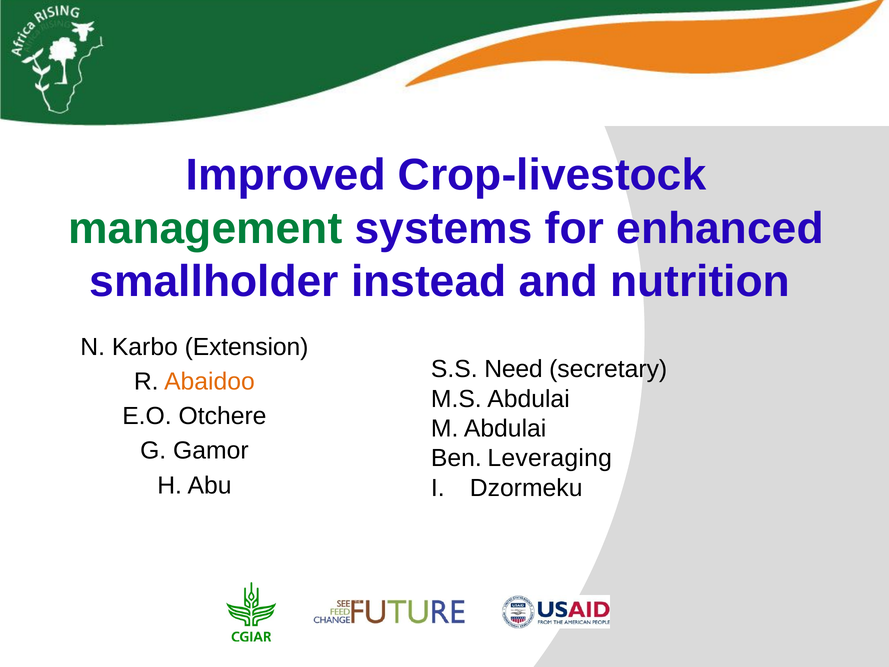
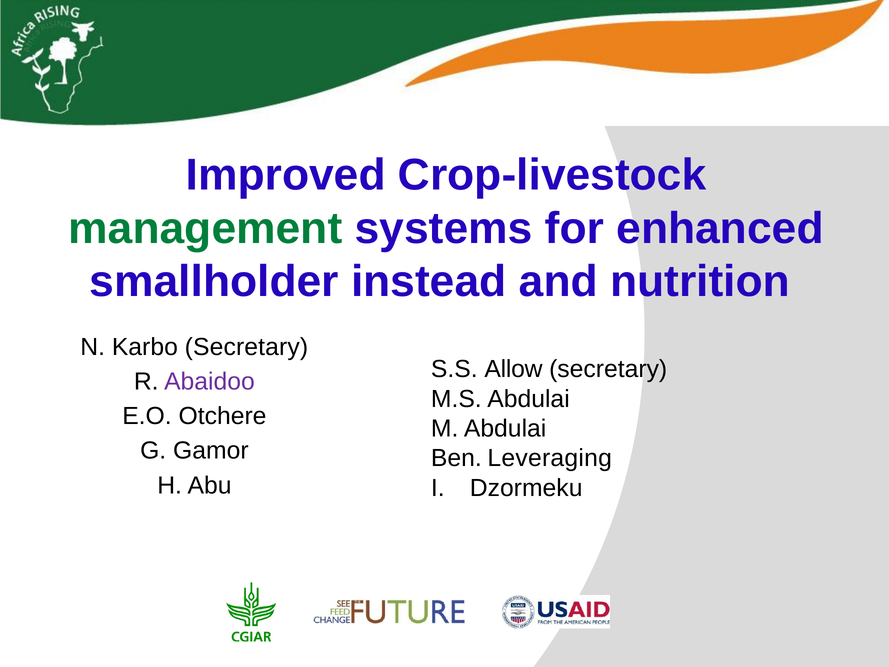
Karbo Extension: Extension -> Secretary (246, 347)
Need: Need -> Allow (514, 369)
Abaidoo colour: orange -> purple (209, 381)
